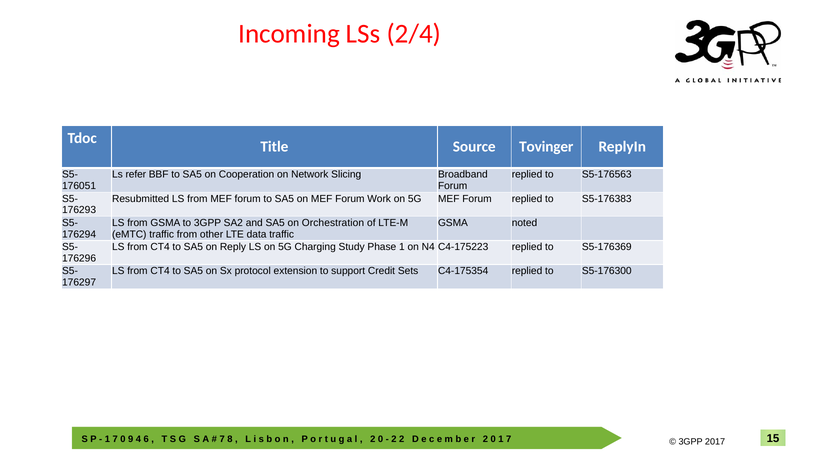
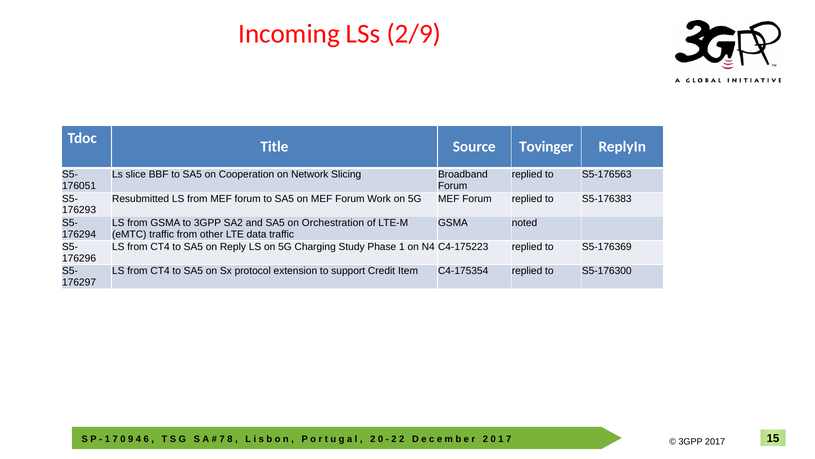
2/4: 2/4 -> 2/9 (414, 34)
refer: refer -> slice (136, 174)
Sets: Sets -> Item (408, 271)
